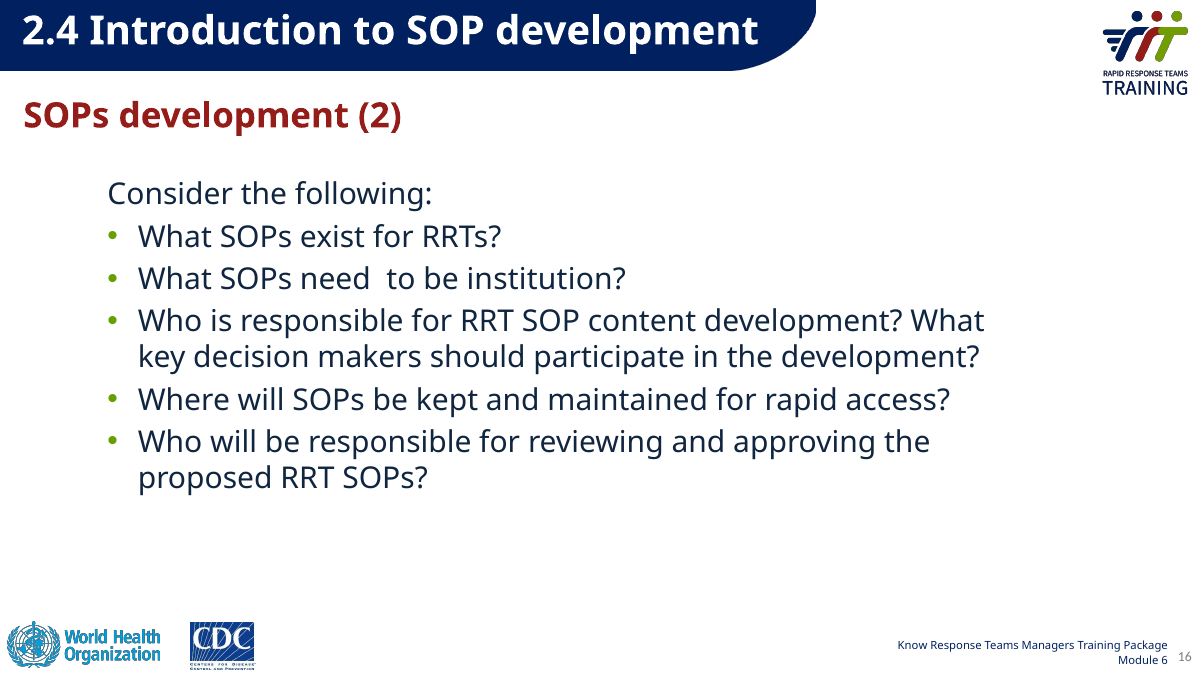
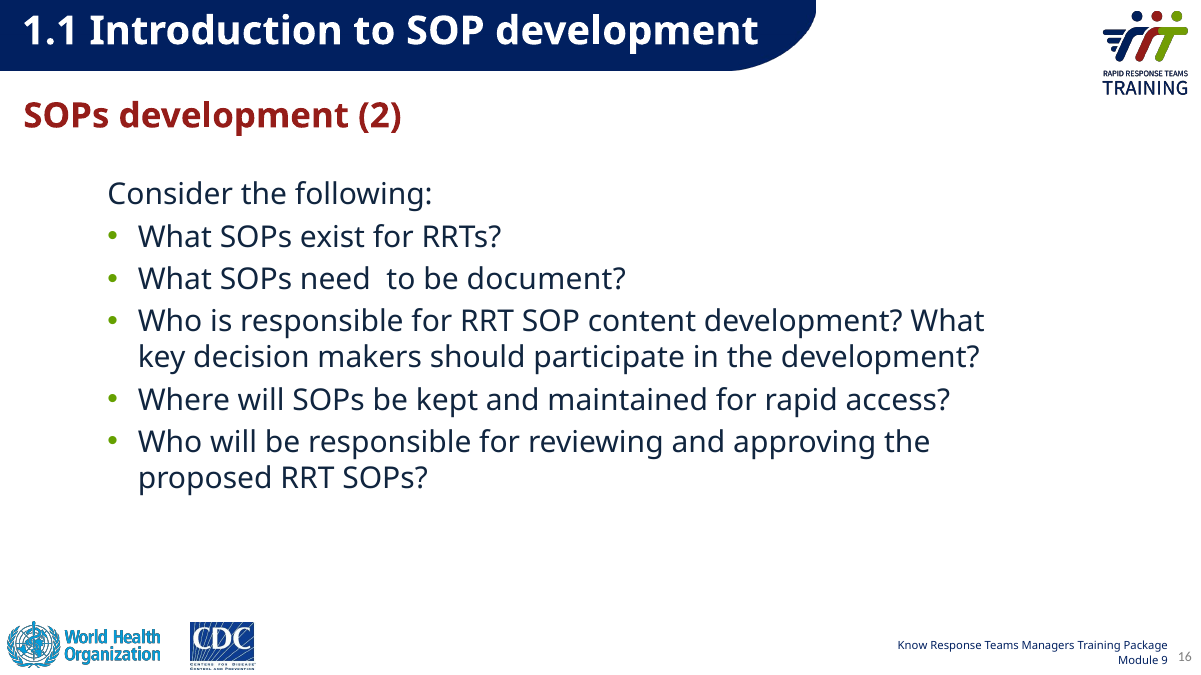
2.4: 2.4 -> 1.1 (50, 31)
institution: institution -> document (546, 280)
6: 6 -> 9 (1165, 662)
